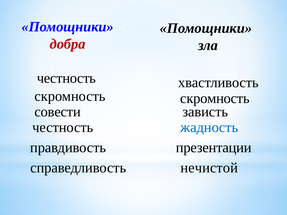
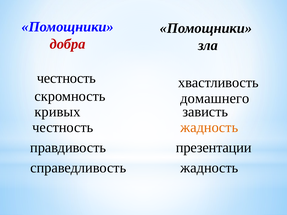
скромность: скромность -> домашнего (215, 98)
совести: совести -> кривых (57, 112)
жадность colour: blue -> orange (209, 128)
нечистой: нечистой -> жадность (209, 168)
